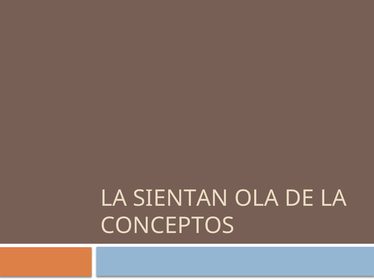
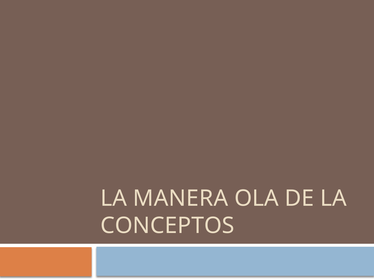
SIENTAN: SIENTAN -> MANERA (181, 199)
